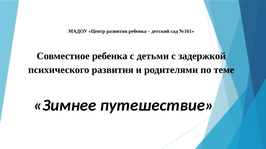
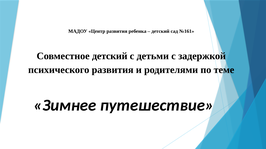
Совместное ребенка: ребенка -> детский (110, 56)
